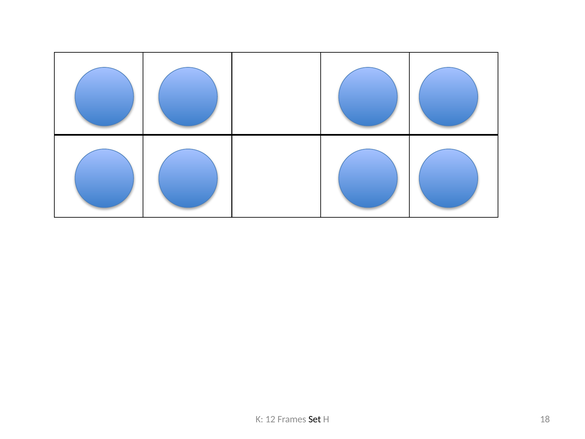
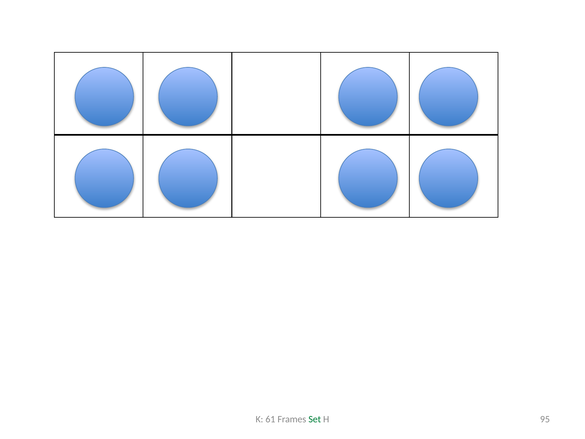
12: 12 -> 61 (270, 419)
Set colour: black -> green (315, 419)
18: 18 -> 95 (545, 419)
